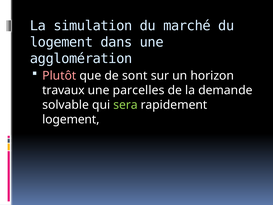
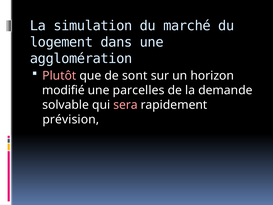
travaux: travaux -> modifié (63, 90)
sera colour: light green -> pink (126, 105)
logement: logement -> prévision (71, 119)
